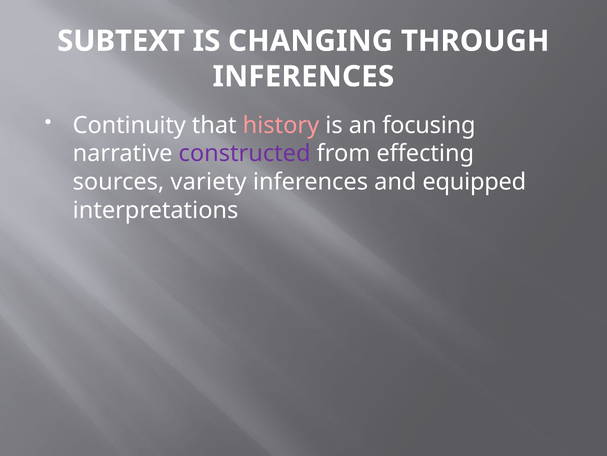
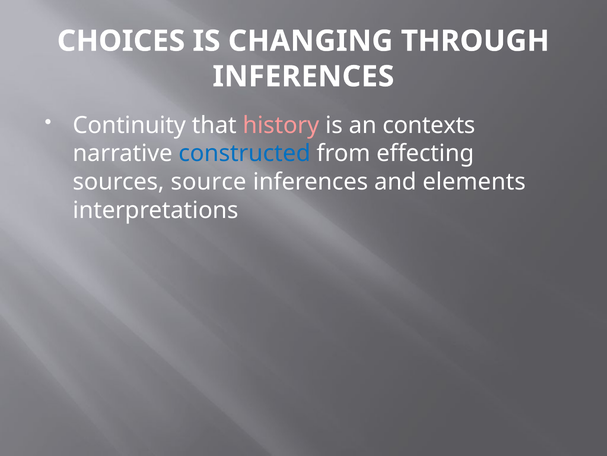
SUBTEXT: SUBTEXT -> CHOICES (121, 41)
focusing: focusing -> contexts (429, 125)
constructed colour: purple -> blue (245, 153)
variety: variety -> source (209, 182)
equipped: equipped -> elements (474, 182)
